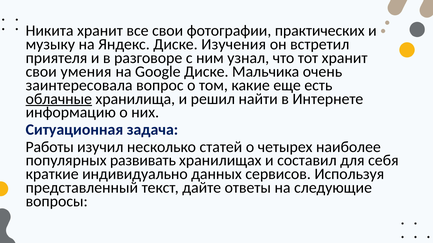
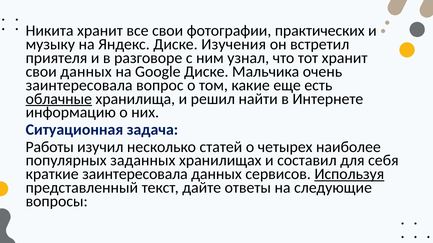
свои умения: умения -> данных (86, 72)
развивать: развивать -> заданных (143, 161)
краткие индивидуально: индивидуально -> заинтересовала (135, 174)
Используя underline: none -> present (349, 174)
